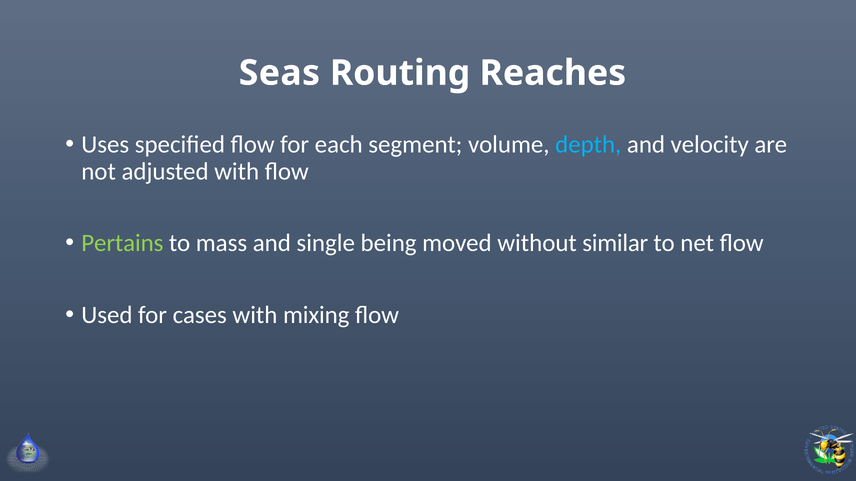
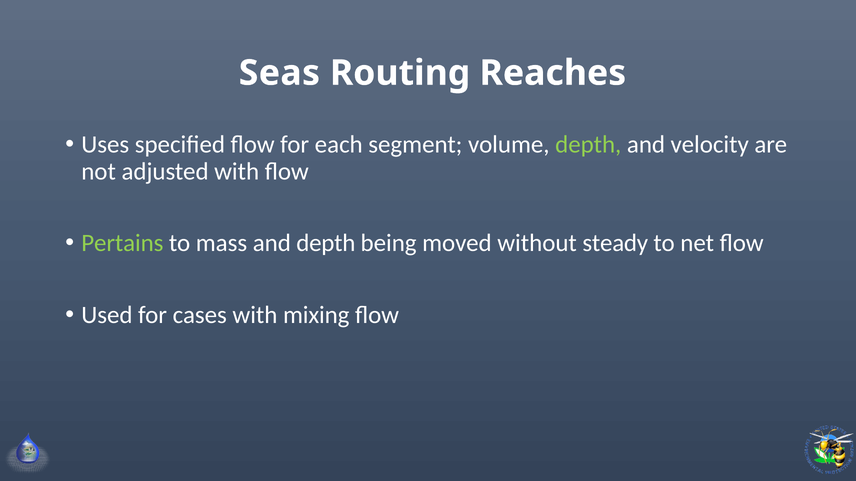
depth colour: light blue -> light green (588, 145)
and single: single -> depth (326, 243)
similar: similar -> steady (615, 243)
